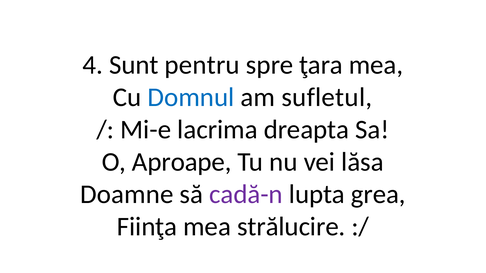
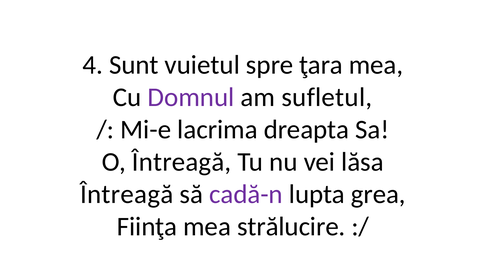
pentru: pentru -> vuietul (202, 65)
Domnul colour: blue -> purple (191, 97)
O Aproape: Aproape -> Întreagă (182, 162)
Doamne: Doamne -> Întreagă (127, 194)
